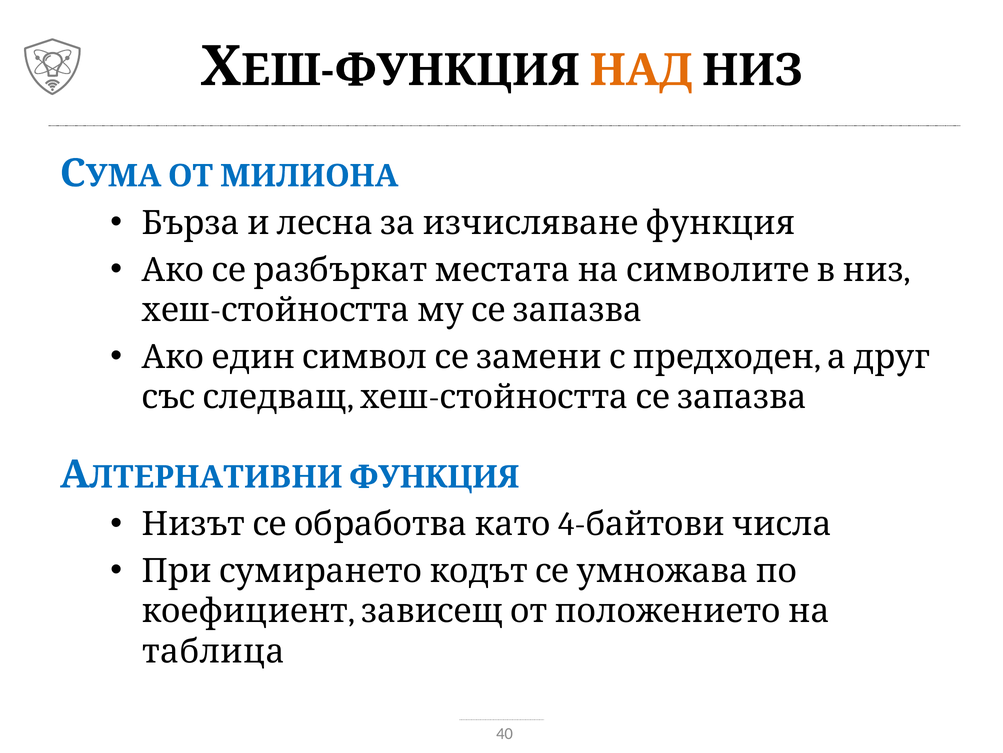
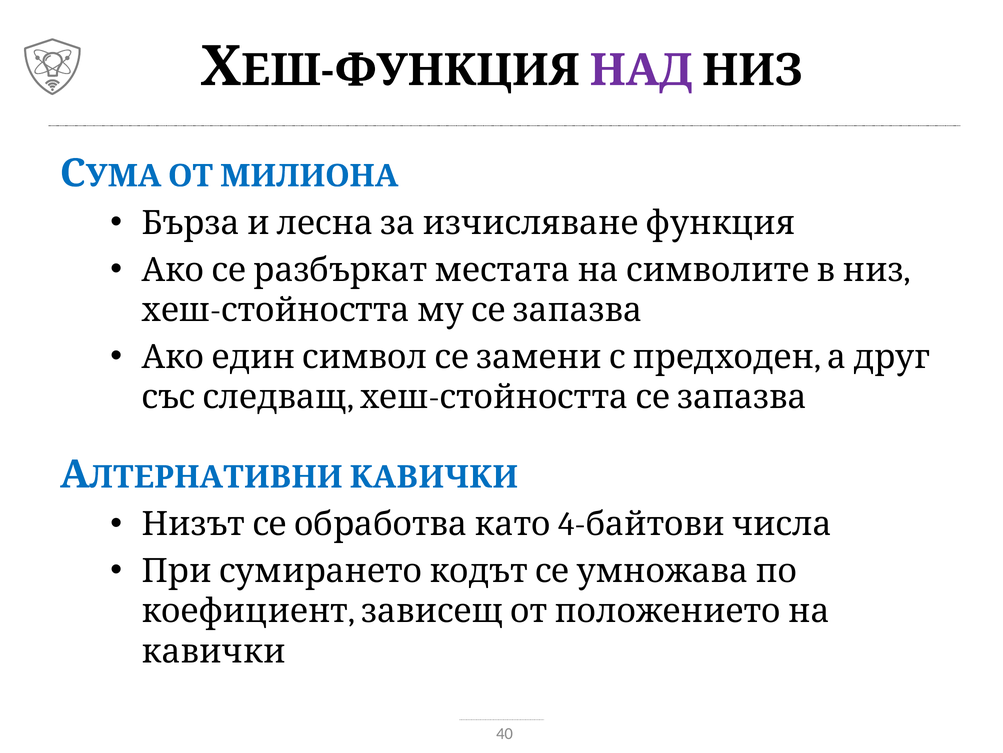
НАД colour: orange -> purple (641, 70)
ФУНКЦИЯ: ФУНКЦИЯ -> КАВИЧКИ (434, 477)
таблица: таблица -> кавички (214, 651)
